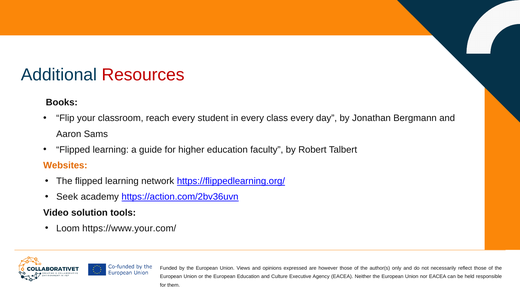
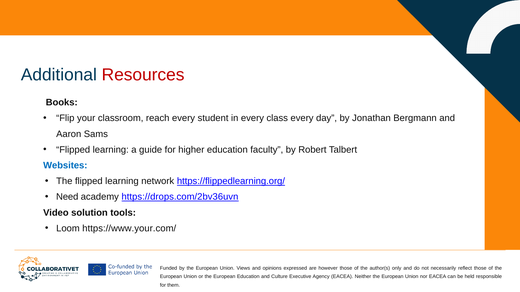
Websites colour: orange -> blue (65, 166)
Seek: Seek -> Need (67, 197)
https://action.com/2bv36uvn: https://action.com/2bv36uvn -> https://drops.com/2bv36uvn (180, 197)
